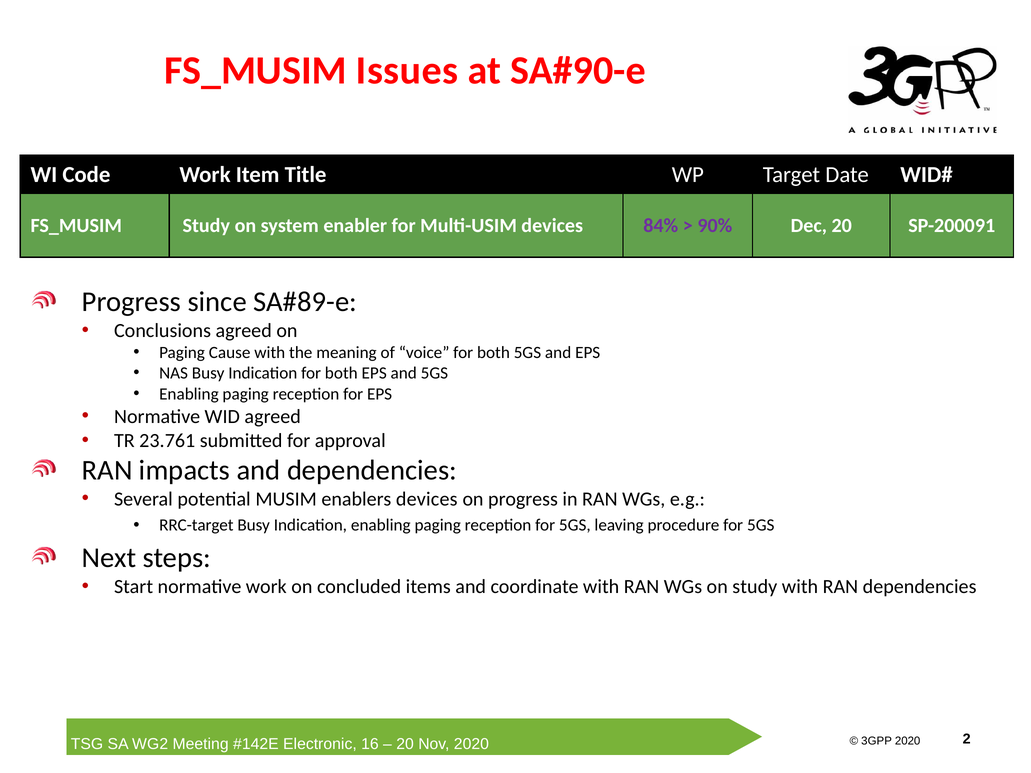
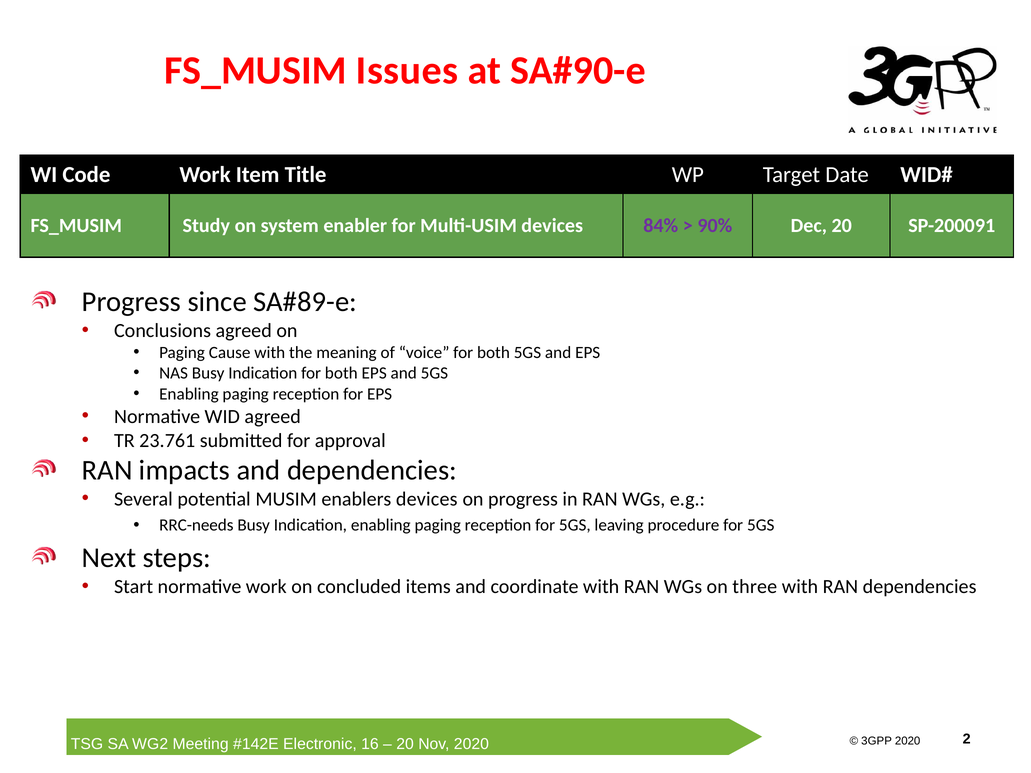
RRC-target: RRC-target -> RRC-needs (196, 526)
on study: study -> three (755, 587)
